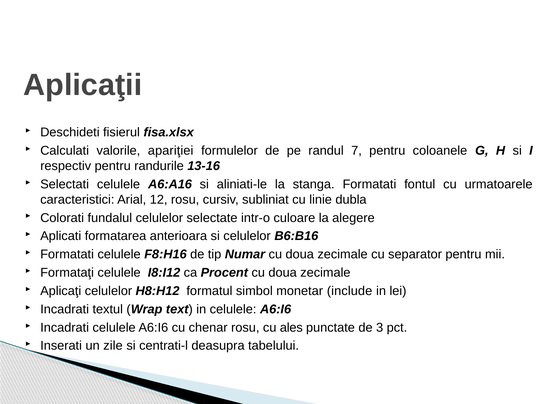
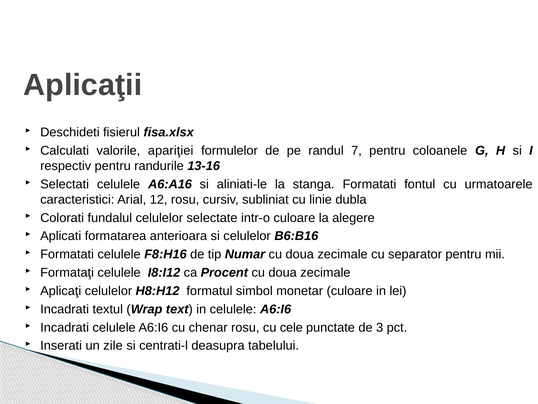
monetar include: include -> culoare (350, 291)
ales: ales -> cele (291, 327)
